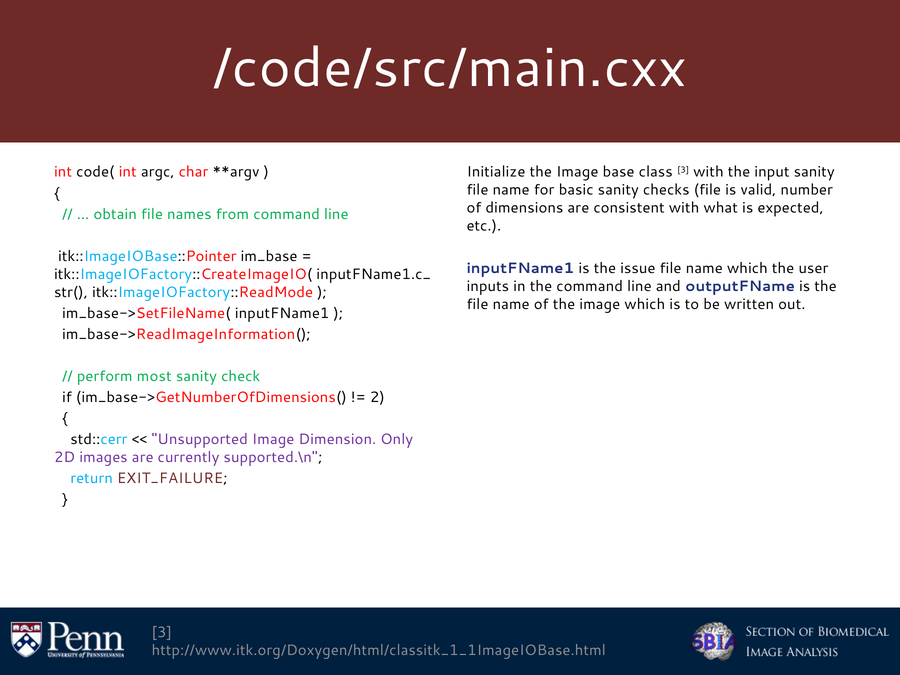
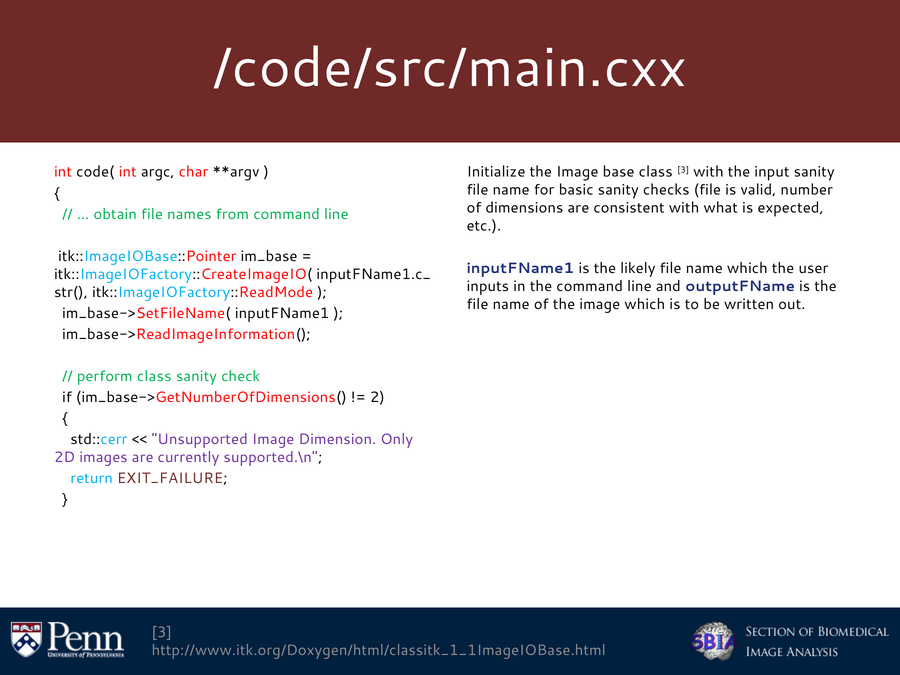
issue: issue -> likely (638, 268)
perform most: most -> class (154, 376)
